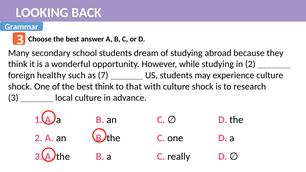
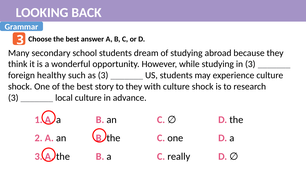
in 2: 2 -> 3 (250, 64)
as 7: 7 -> 3 (103, 75)
best think: think -> story (104, 87)
to that: that -> they (134, 87)
